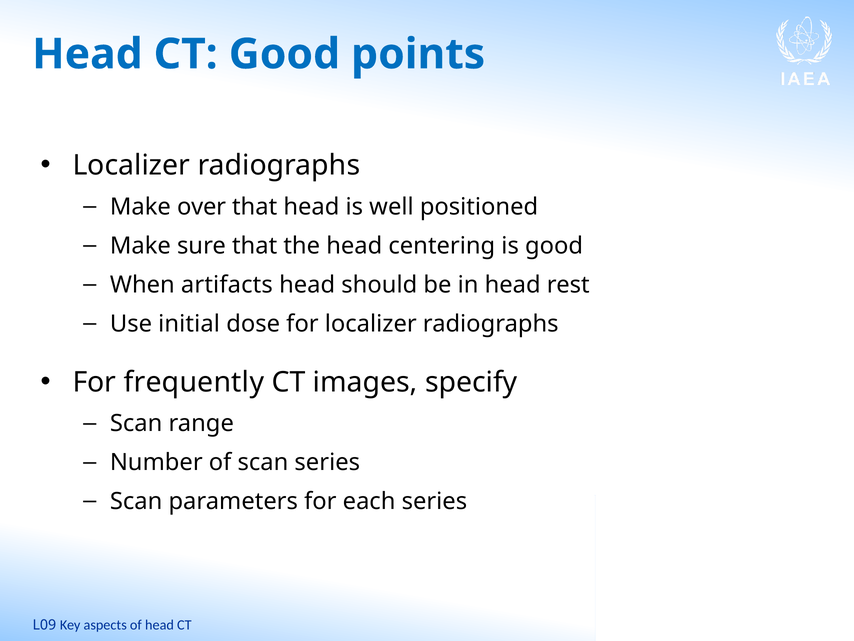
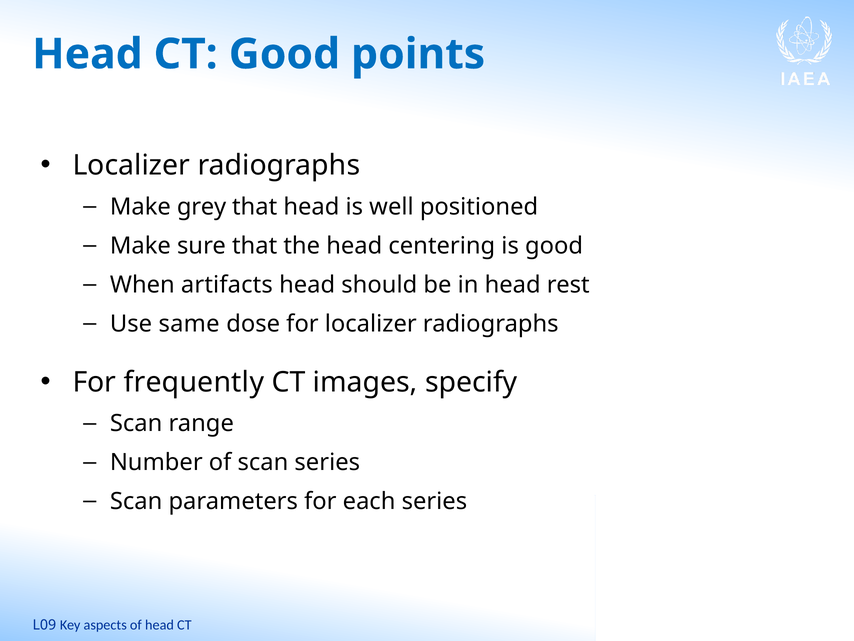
over: over -> grey (202, 207)
initial: initial -> same (189, 324)
